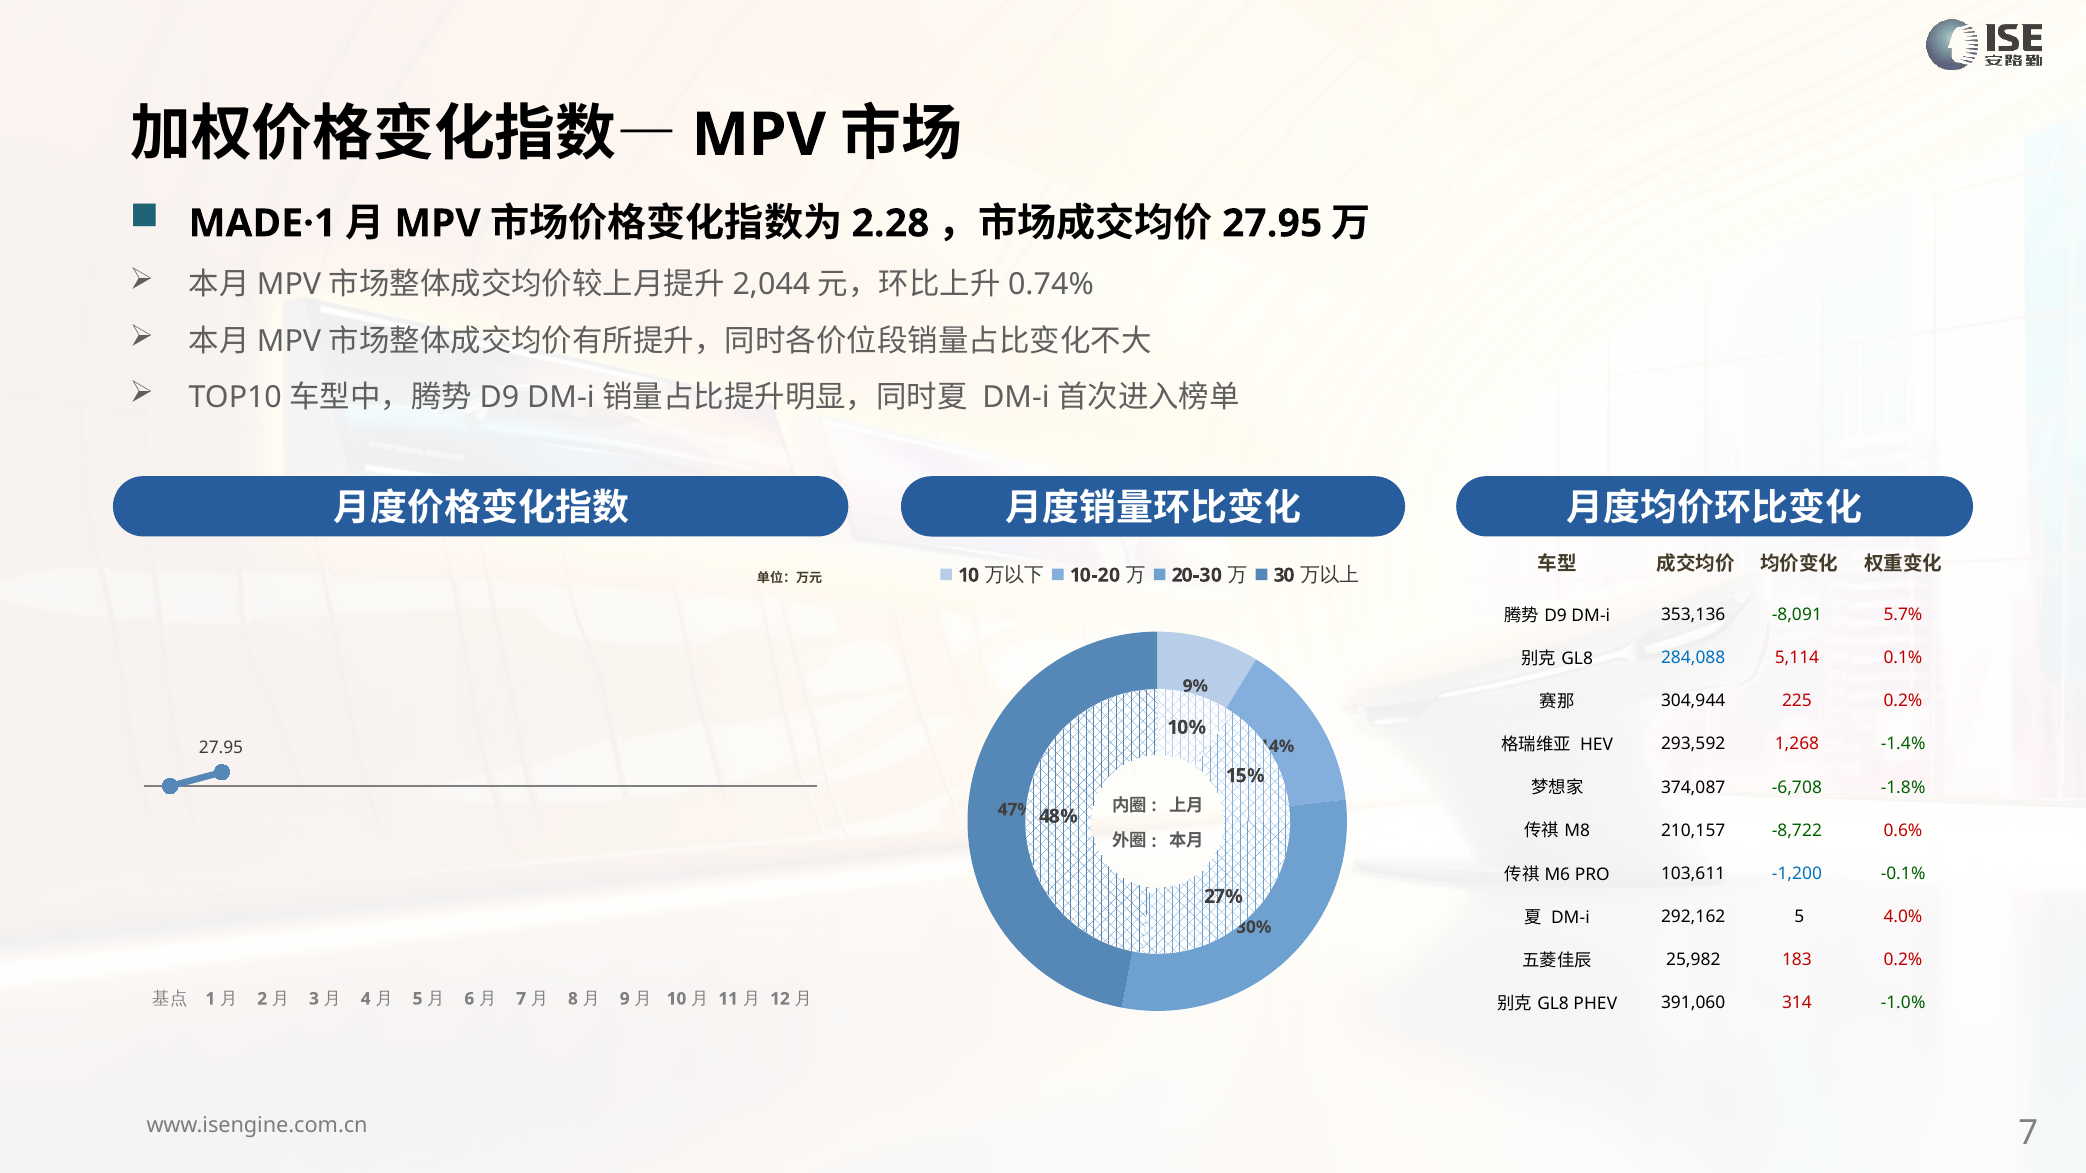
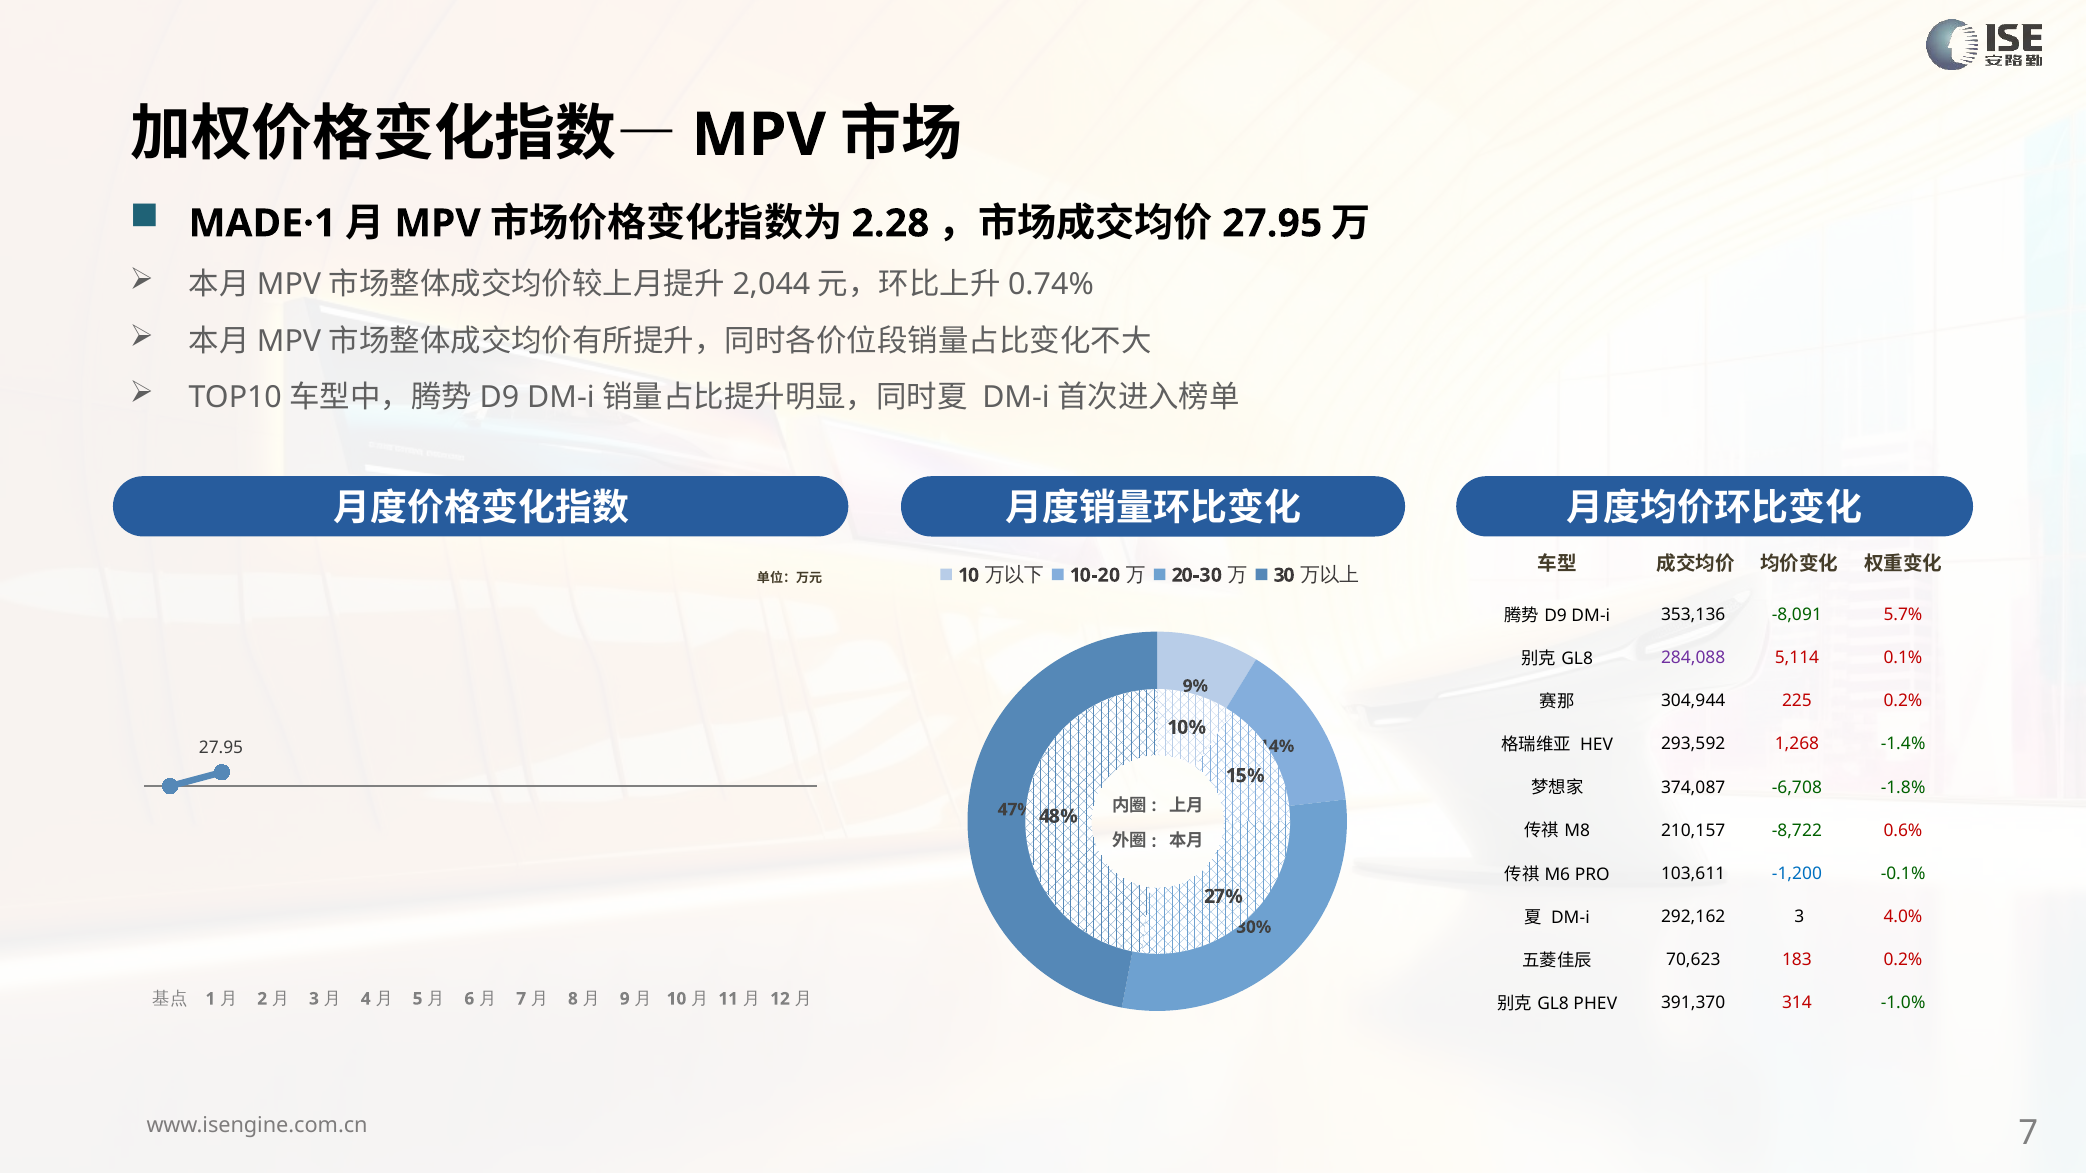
284,088 colour: blue -> purple (1693, 658)
292,162 5: 5 -> 3 (1799, 917)
25,982: 25,982 -> 70,623 (1693, 960)
391,060: 391,060 -> 391,370 (1693, 1003)
